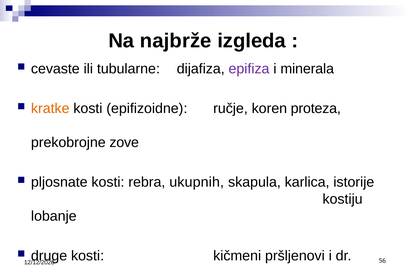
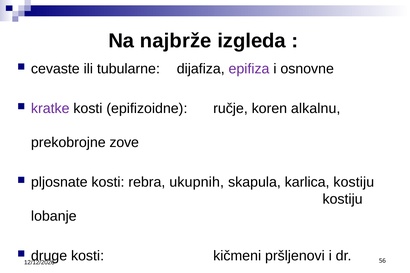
minerala: minerala -> osnovne (307, 69)
kratke colour: orange -> purple (50, 109)
proteza: proteza -> alkalnu (316, 109)
karlica istorije: istorije -> kostiju (354, 182)
